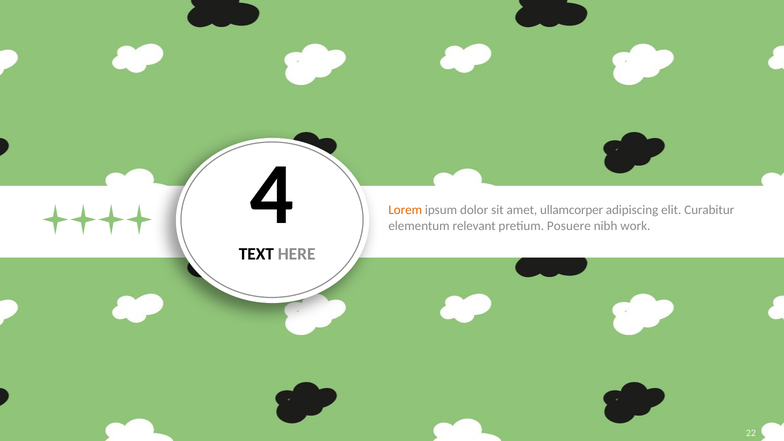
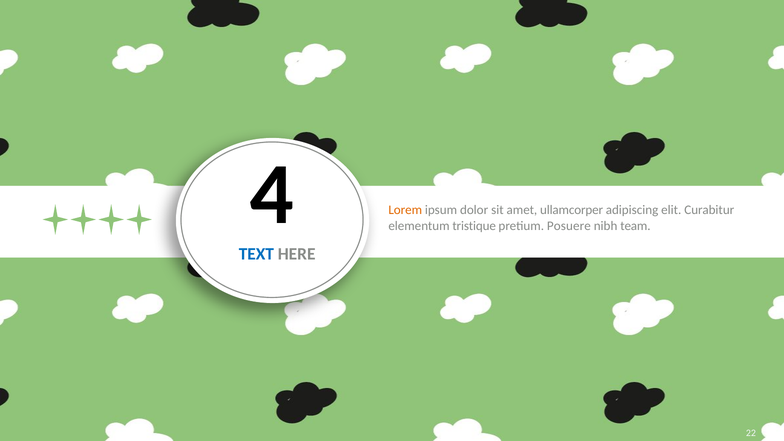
relevant: relevant -> tristique (474, 226)
work: work -> team (635, 226)
TEXT colour: black -> blue (256, 254)
